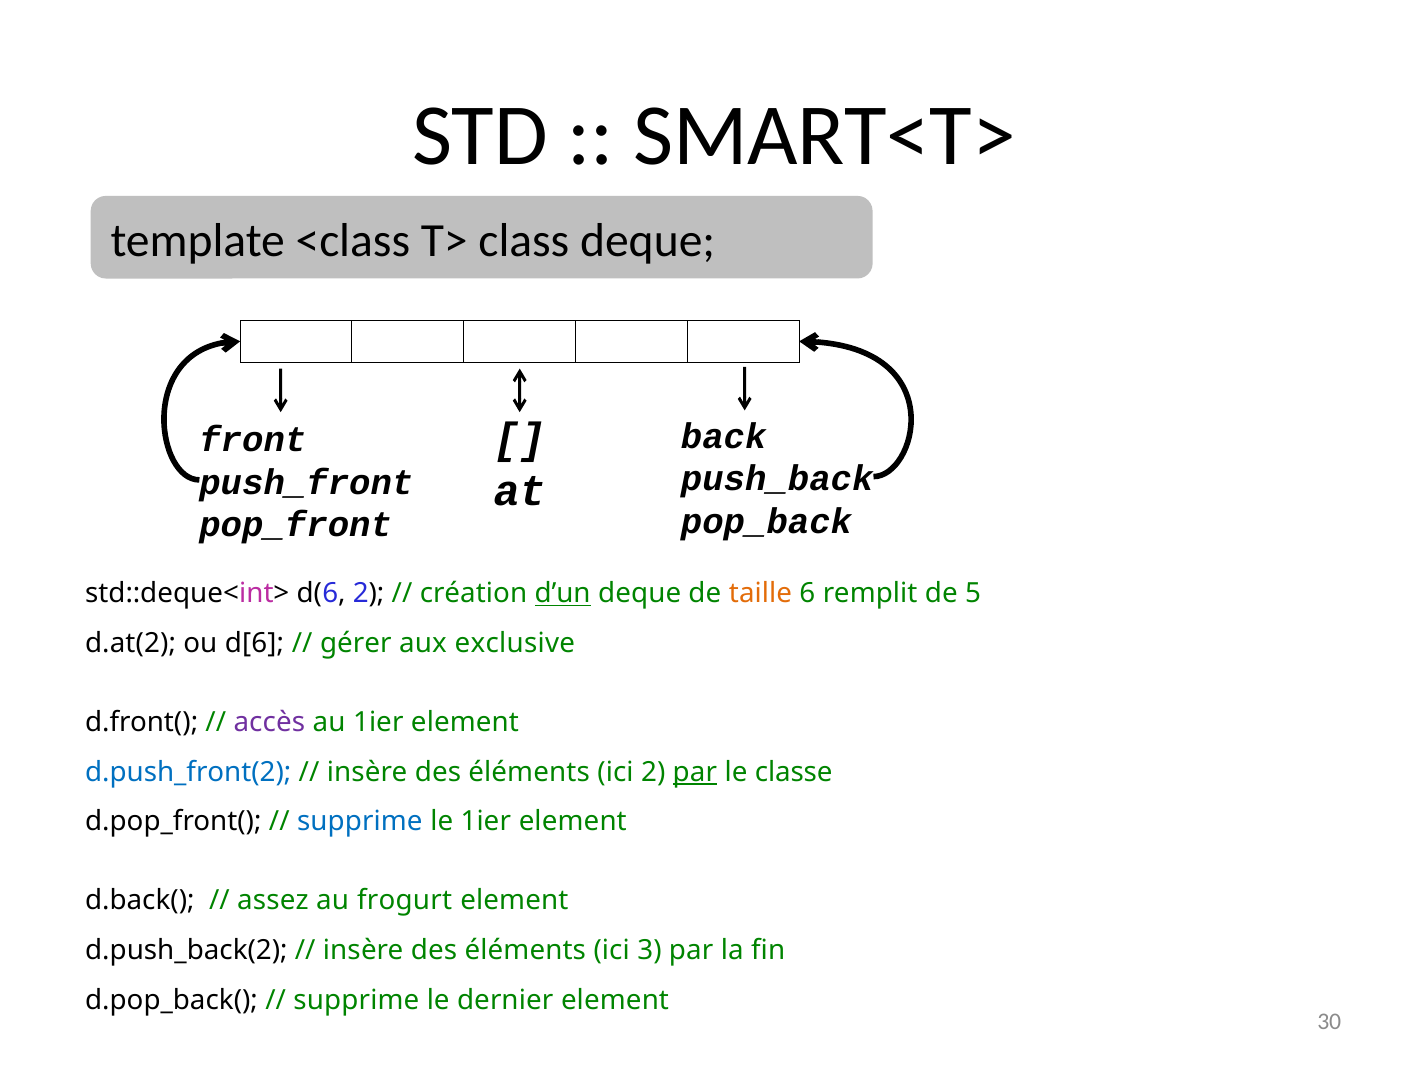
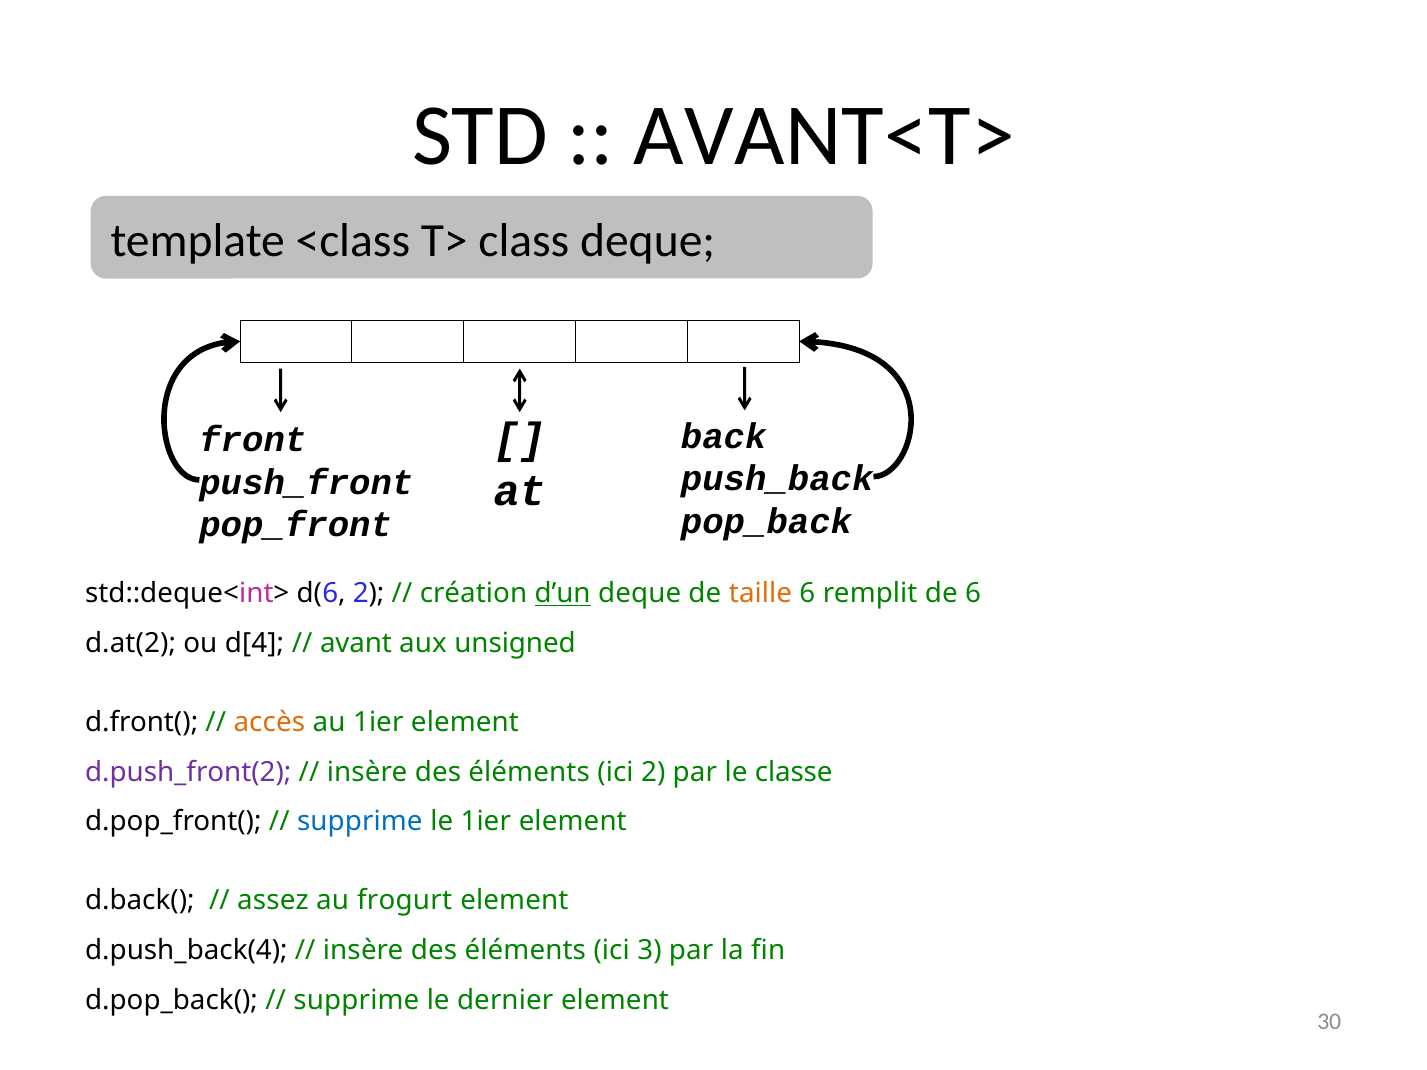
SMART<T>: SMART<T> -> AVANT<T> (824, 135)
de 5: 5 -> 6 (973, 594)
d[6: d[6 -> d[4 (254, 644)
gérer: gérer -> avant (356, 644)
exclusive: exclusive -> unsigned (515, 644)
accès colour: purple -> orange (269, 722)
d.push_front(2 colour: blue -> purple (188, 772)
par underline: present -> none (695, 772)
d.push_back(2: d.push_back(2 -> d.push_back(4 (186, 950)
